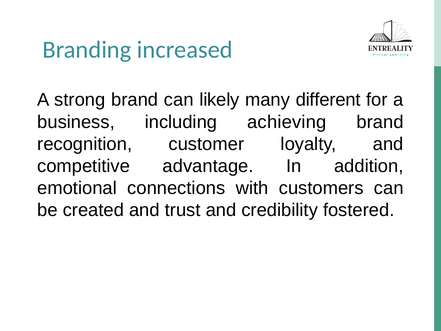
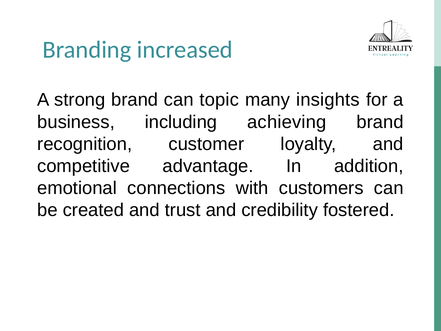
likely: likely -> topic (219, 100)
different: different -> insights (328, 100)
